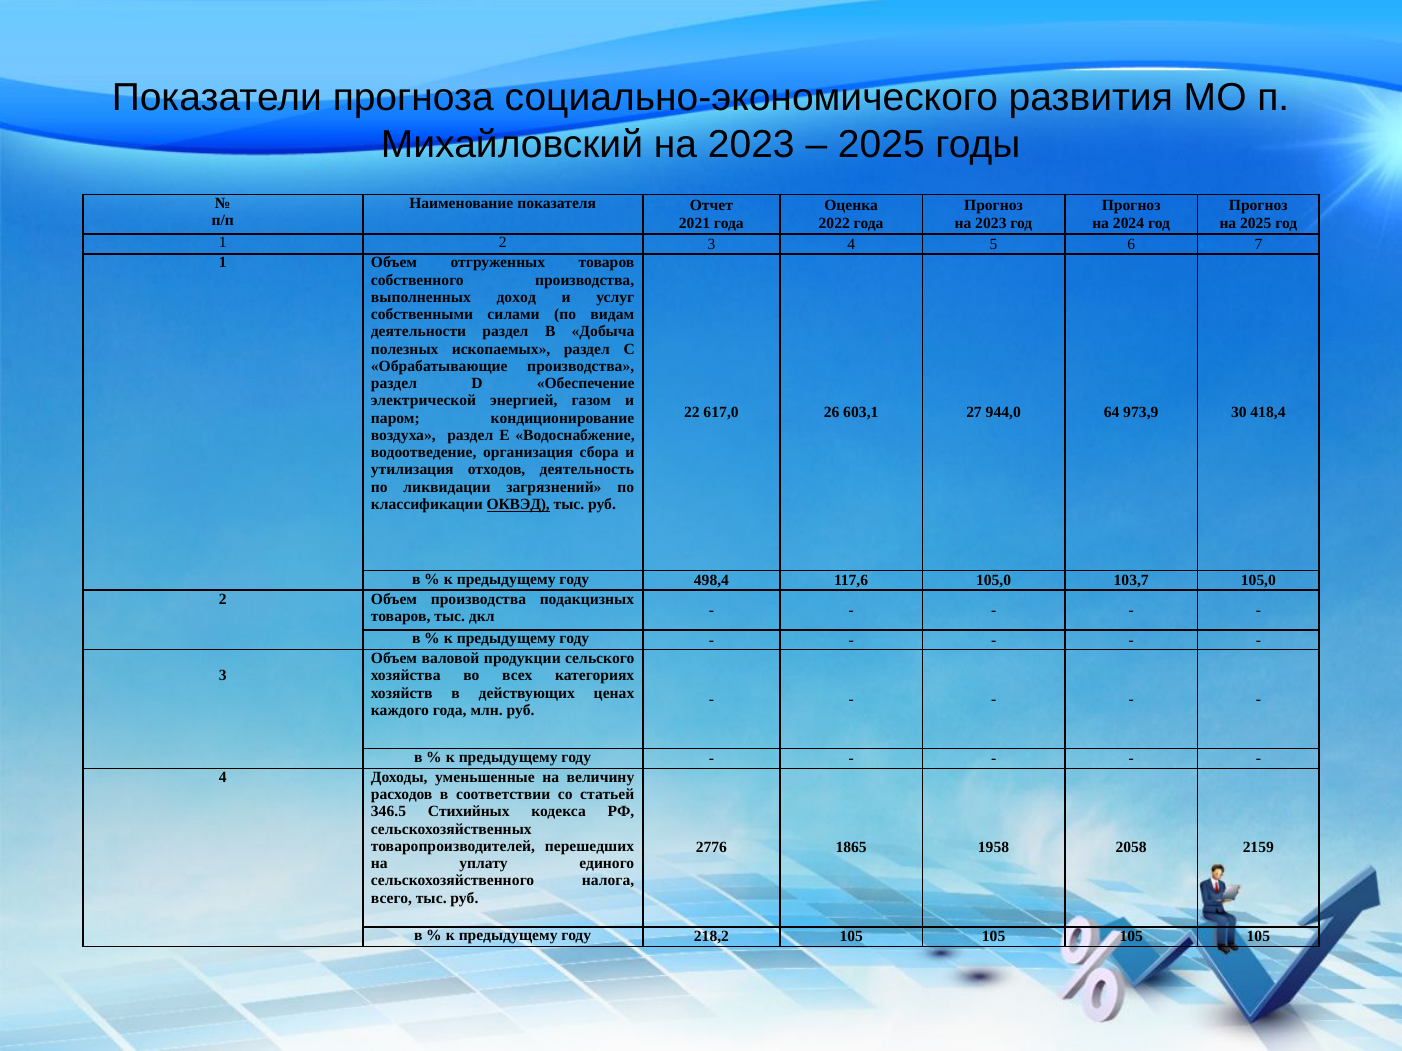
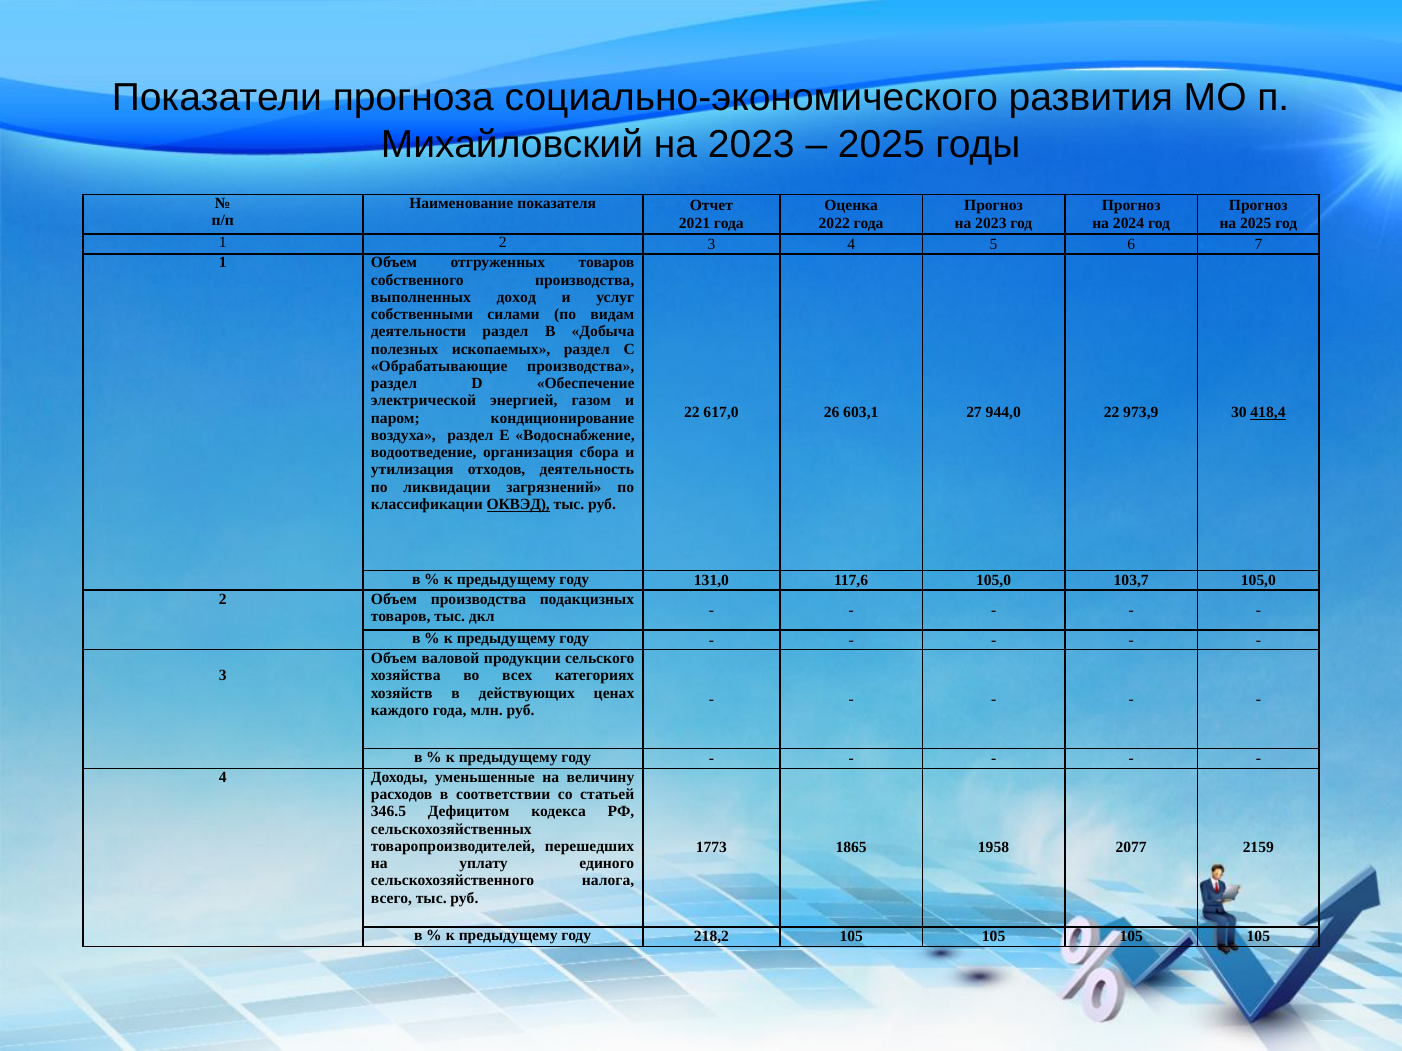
944,0 64: 64 -> 22 (1112, 413)
418,4 underline: none -> present (1268, 413)
498,4: 498,4 -> 131,0 (711, 581)
Стихийных: Стихийных -> Дефицитом (469, 812)
2776: 2776 -> 1773 (711, 848)
2058: 2058 -> 2077 (1131, 848)
